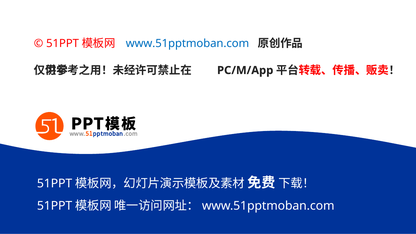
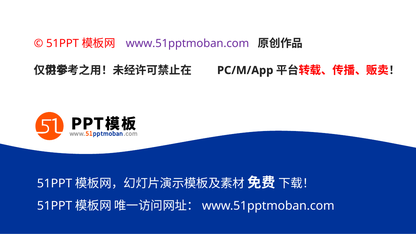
www.51pptmoban.com colour: blue -> purple (187, 43)
